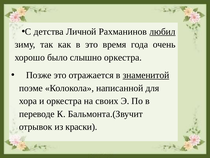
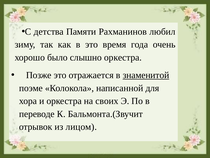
Личной: Личной -> Памяти (81, 32)
любил underline: present -> none (162, 32)
краски: краски -> лицом (81, 126)
